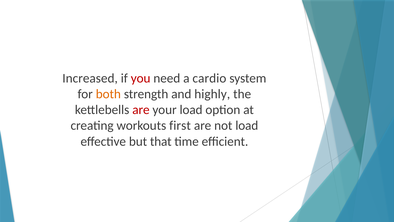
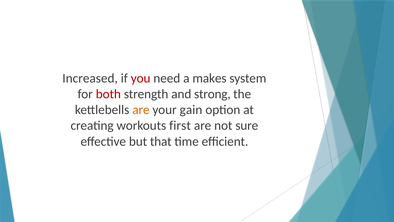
cardio: cardio -> makes (209, 78)
both colour: orange -> red (108, 94)
highly: highly -> strong (212, 94)
are colour: red -> orange (141, 110)
your load: load -> gain (191, 110)
not load: load -> sure (247, 125)
